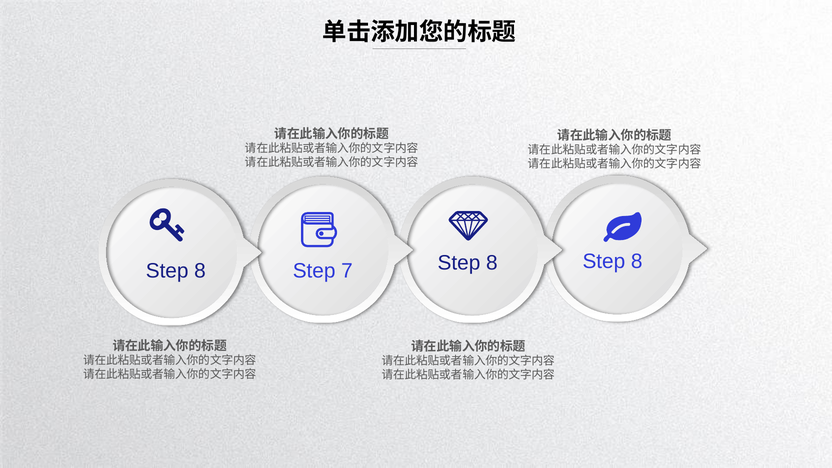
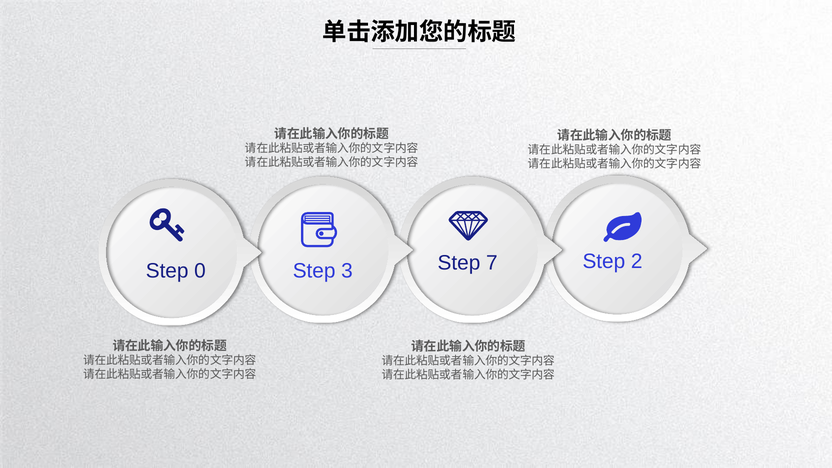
8: 8 -> 2 (637, 262)
8: 8 -> 7 (492, 263)
8: 8 -> 0 (200, 271)
7: 7 -> 3 (347, 271)
